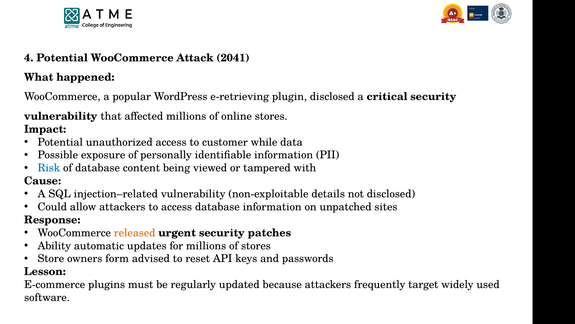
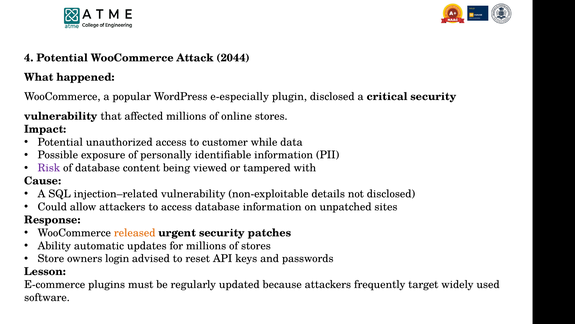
2041: 2041 -> 2044 (233, 58)
e-retrieving: e-retrieving -> e-especially (240, 97)
Risk colour: blue -> purple (49, 168)
form: form -> login (117, 258)
